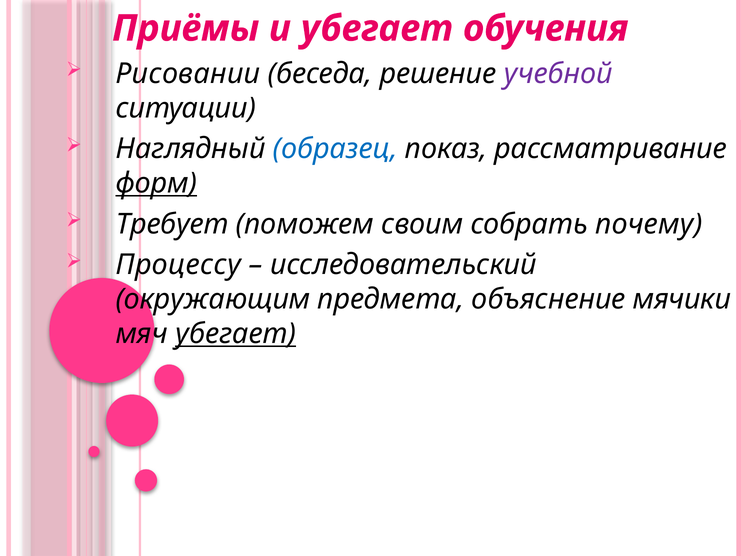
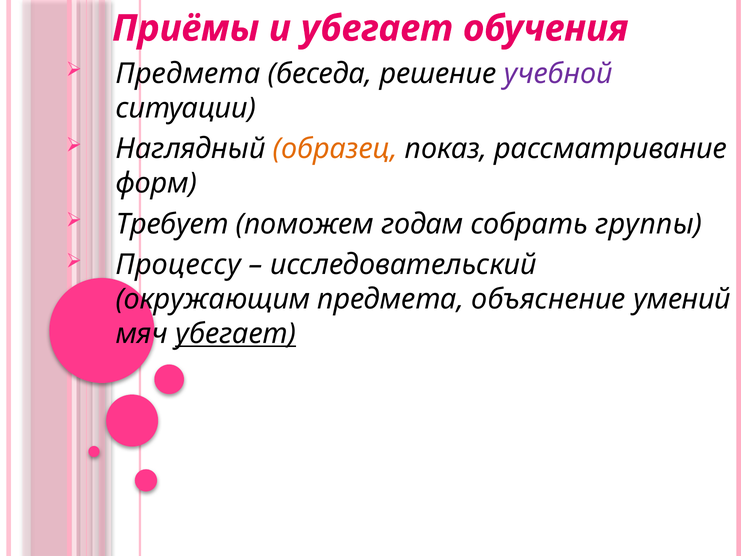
Рисовании: Рисовании -> Предмета (188, 74)
образец colour: blue -> orange (335, 149)
форм underline: present -> none (156, 183)
своим: своим -> годам (422, 224)
почему: почему -> группы (649, 224)
мячики: мячики -> умений (682, 299)
